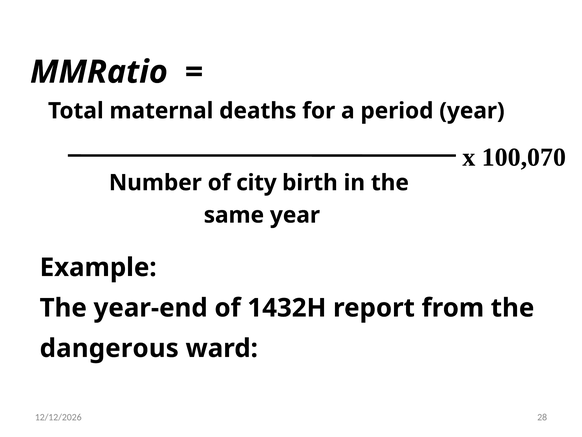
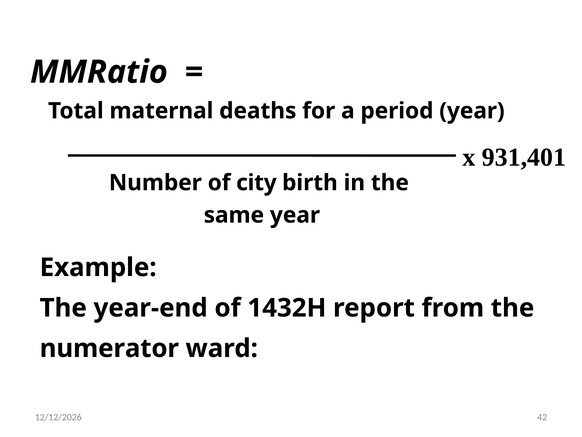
100,070: 100,070 -> 931,401 (524, 157)
dangerous: dangerous -> numerator (109, 348)
28: 28 -> 42 (542, 417)
